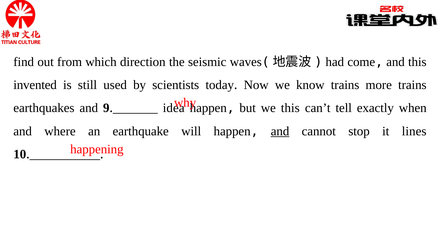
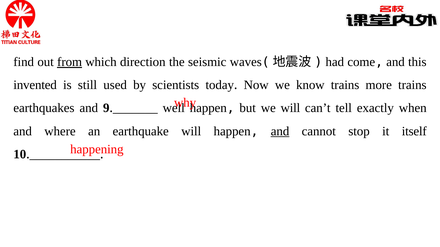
from underline: none -> present (70, 62)
idea: idea -> well (174, 108)
we this: this -> will (290, 108)
lines: lines -> itself (414, 131)
